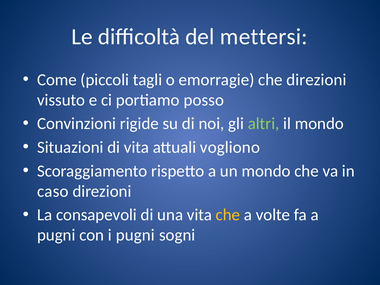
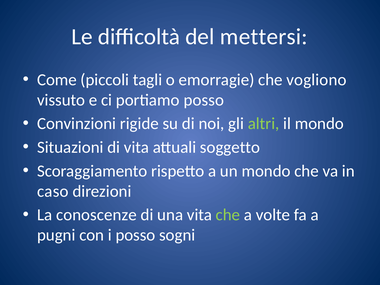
che direzioni: direzioni -> vogliono (316, 80)
vogliono: vogliono -> soggetto (230, 147)
consapevoli: consapevoli -> conoscenze (96, 215)
che colour: yellow -> light green (228, 215)
i pugni: pugni -> posso (135, 235)
